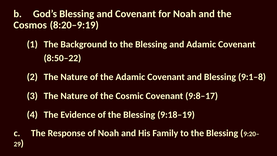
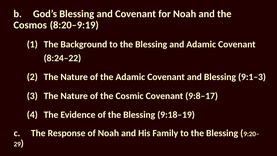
8:50–22: 8:50–22 -> 8:24–22 (62, 58)
9:1–8: 9:1–8 -> 9:1–3 (252, 77)
